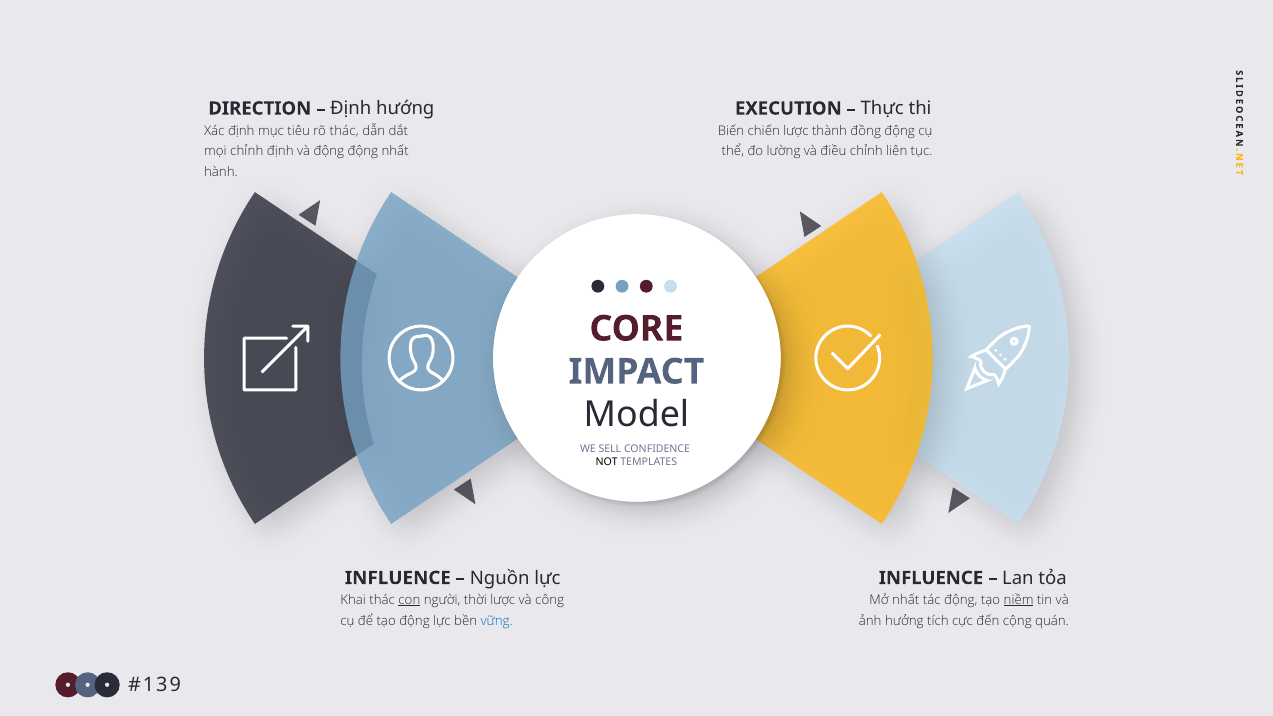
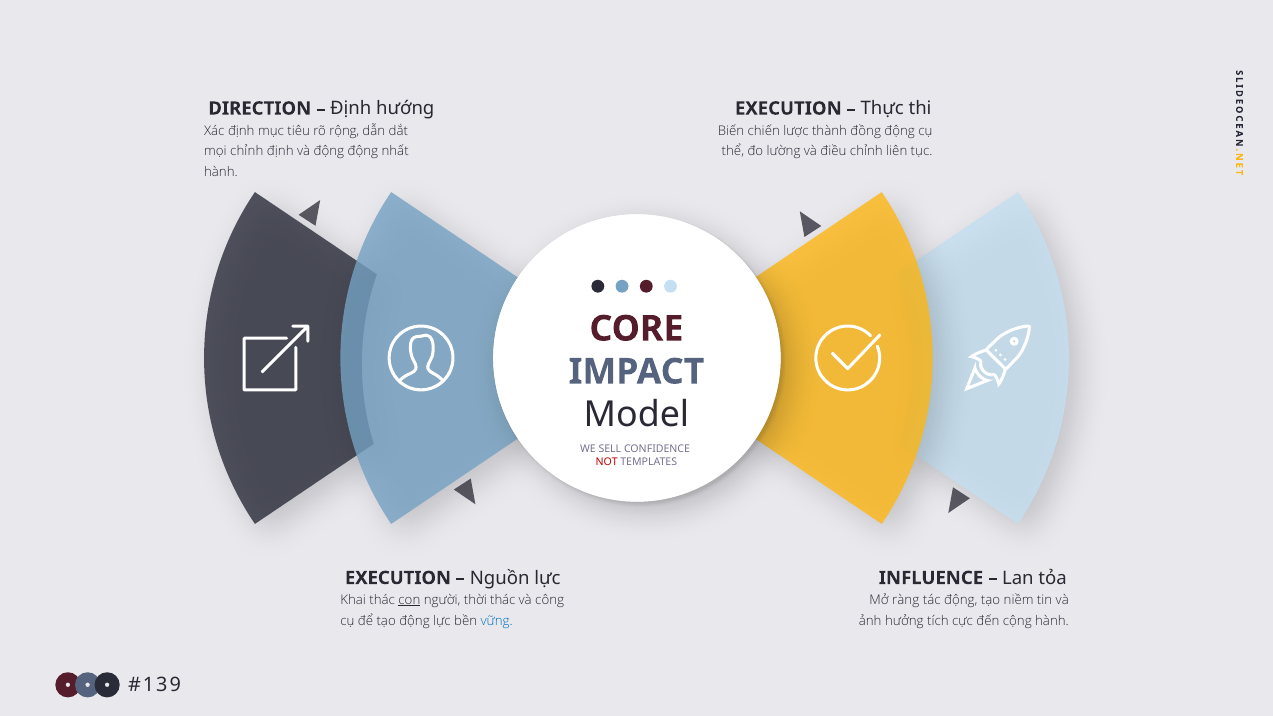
rõ thác: thác -> rộng (344, 131)
NOT colour: black -> red (607, 462)
INFLUENCE: INFLUENCE -> EXECUTION (398, 578)
thời lược: lược -> thác (503, 600)
Mở nhất: nhất -> ràng (906, 600)
niềm underline: present -> none (1019, 600)
cộng quán: quán -> hành (1052, 621)
